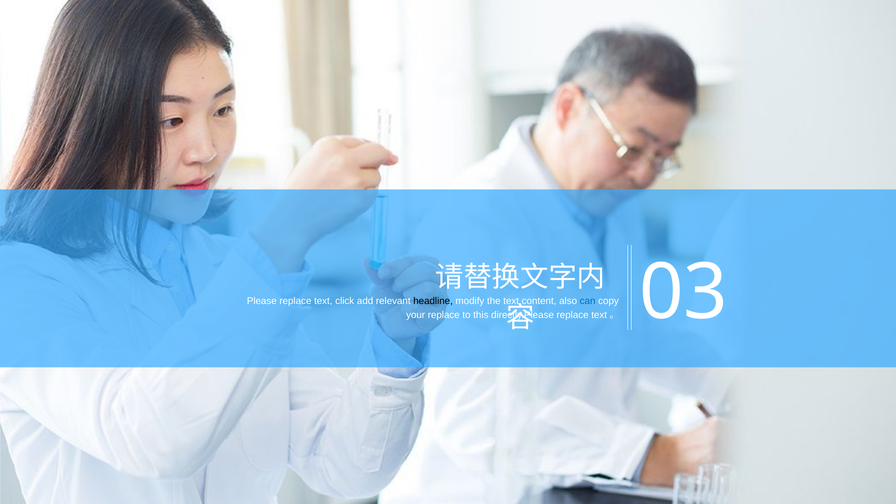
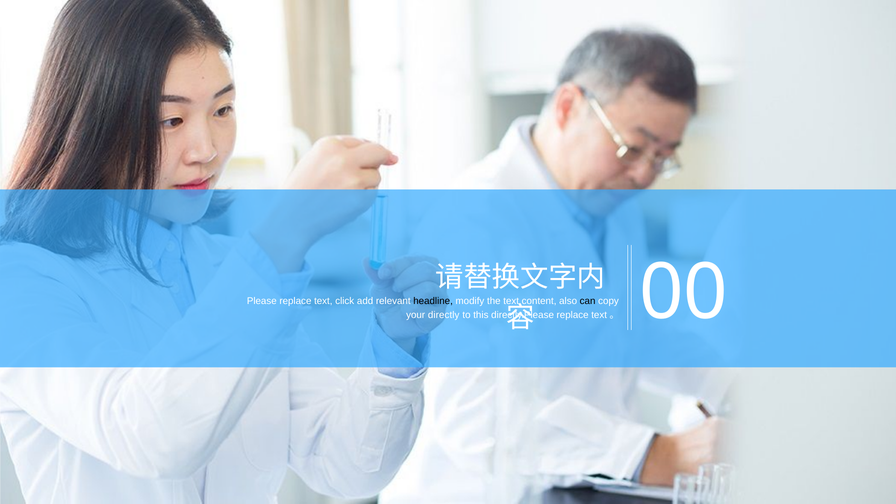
can colour: blue -> black (588, 301)
your replace: replace -> directly (444, 315)
03: 03 -> 00 (684, 292)
